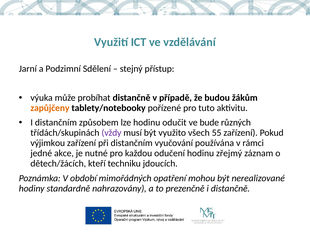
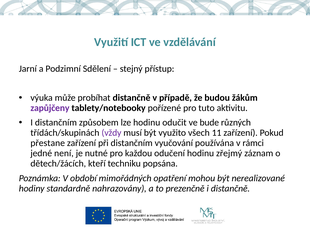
zapůjčeny colour: orange -> purple (50, 108)
55: 55 -> 11 (217, 133)
výjimkou: výjimkou -> přestane (48, 143)
akce: akce -> není (64, 153)
jdoucích: jdoucích -> popsána (160, 163)
